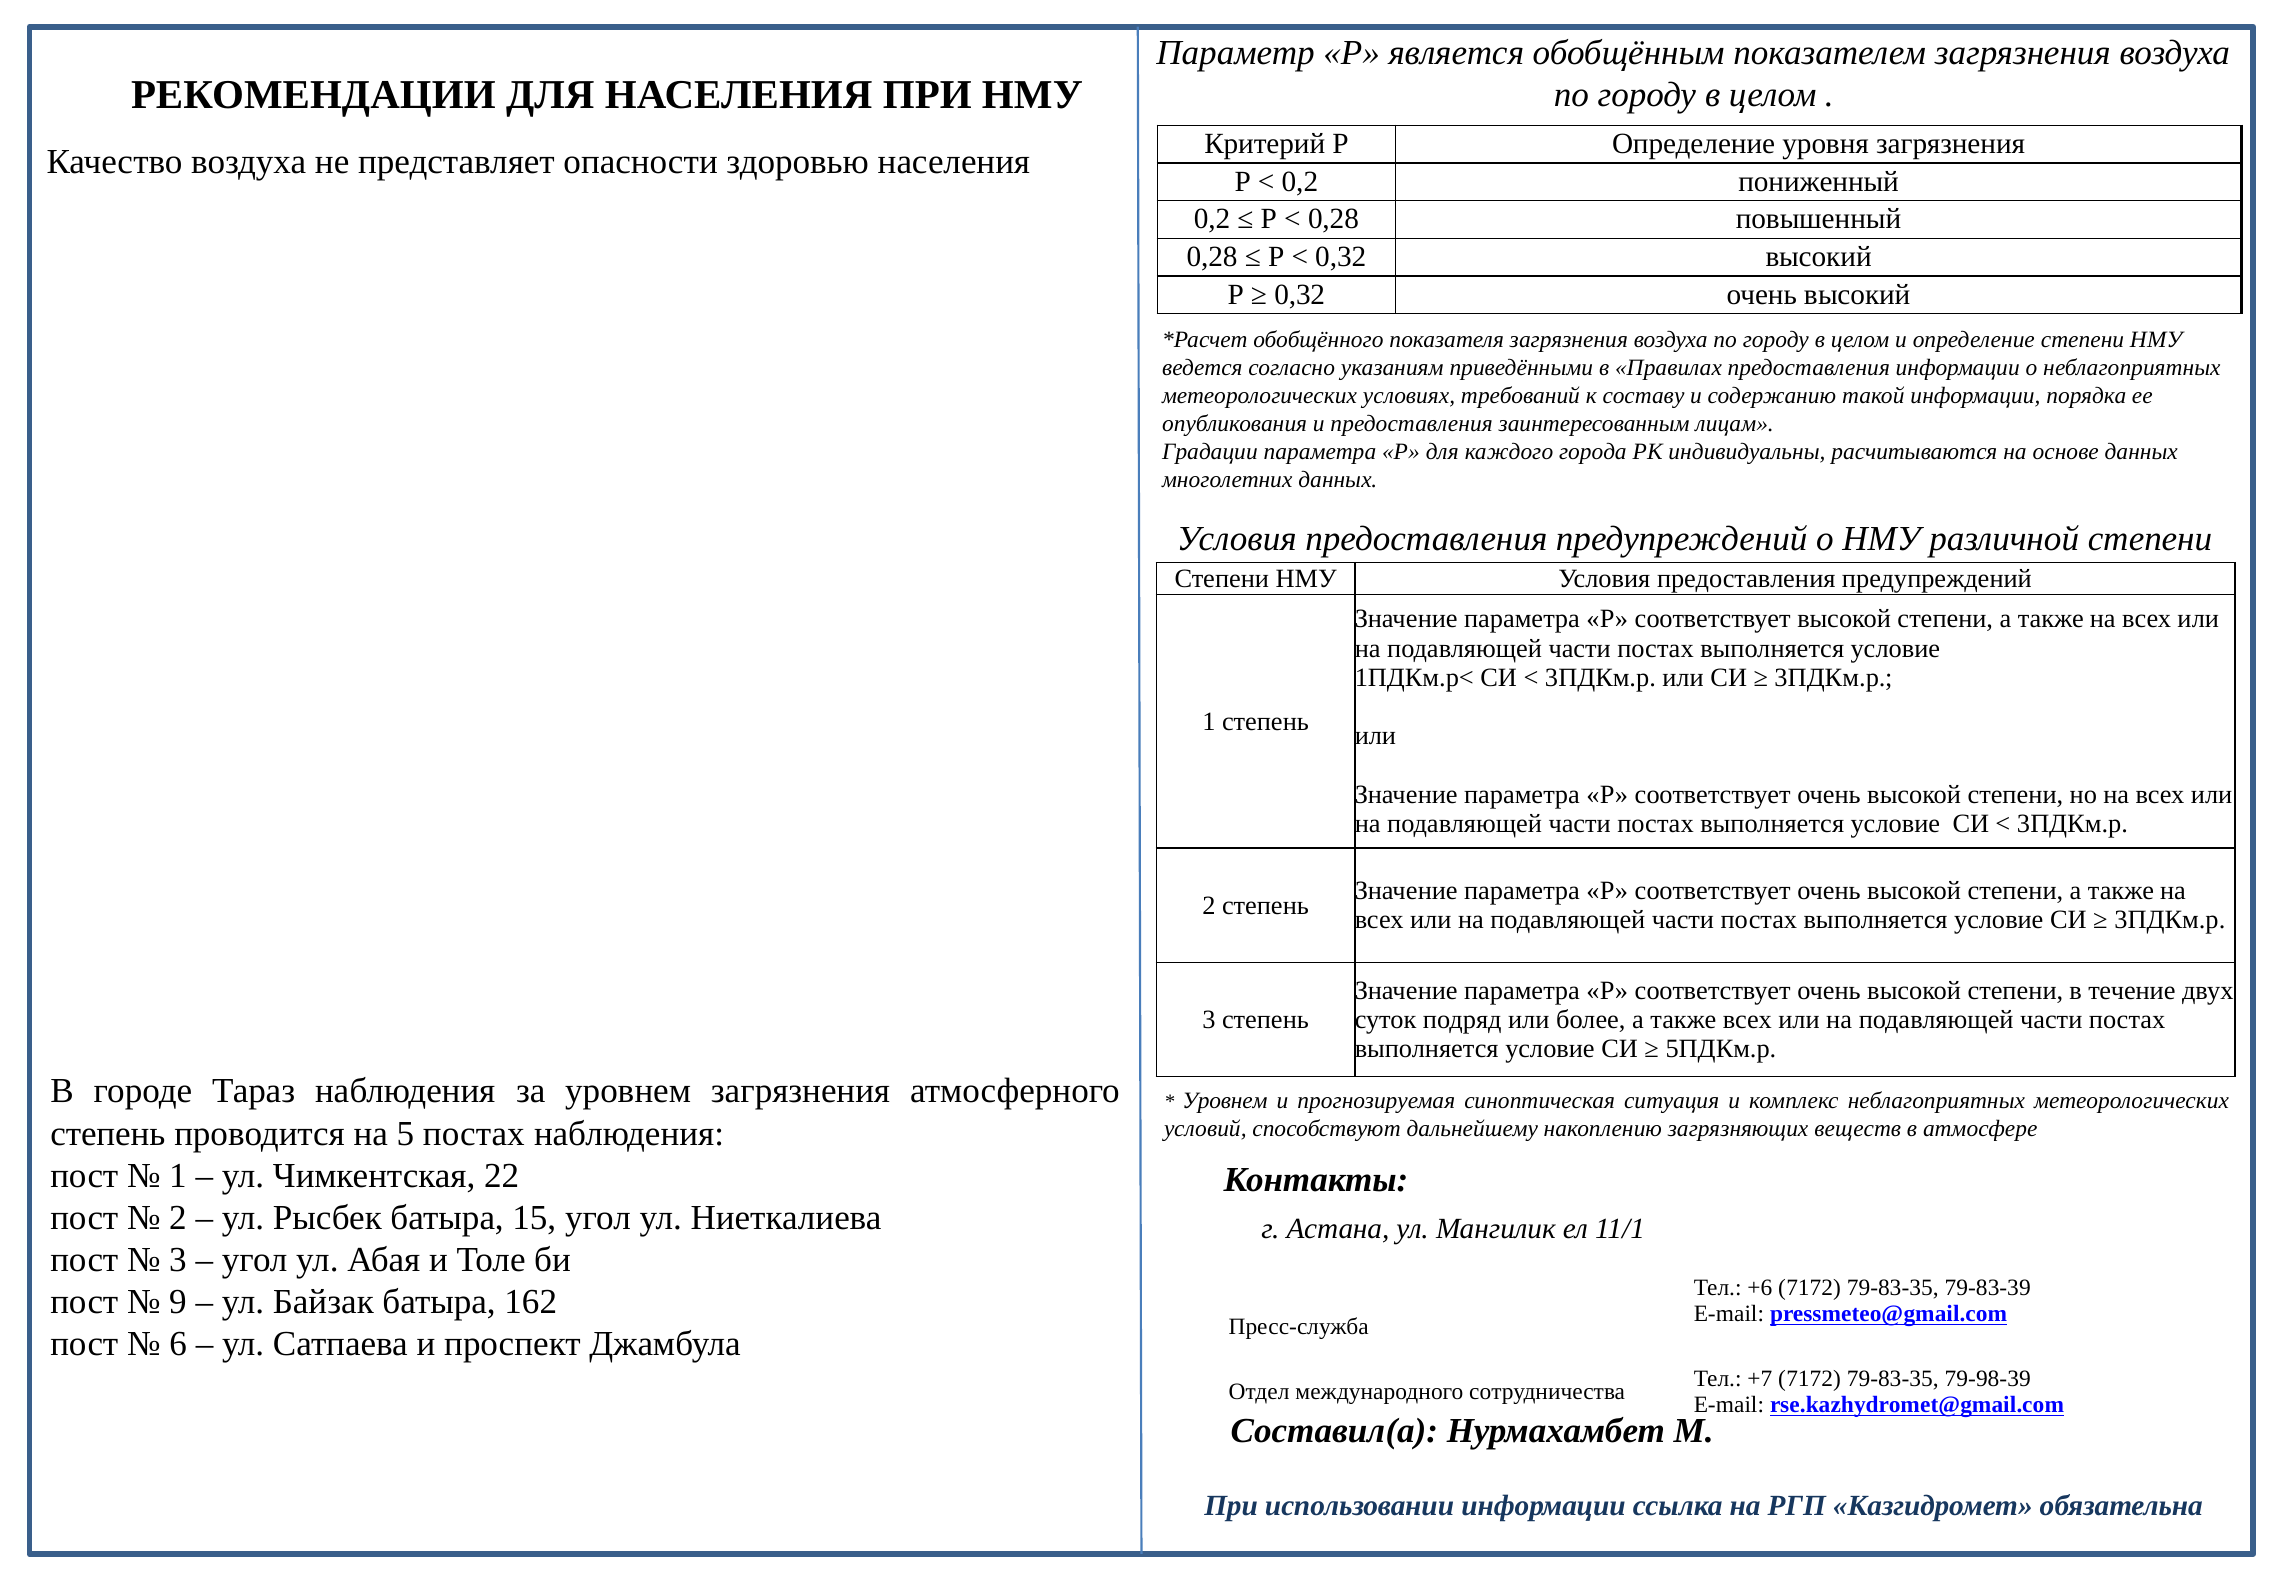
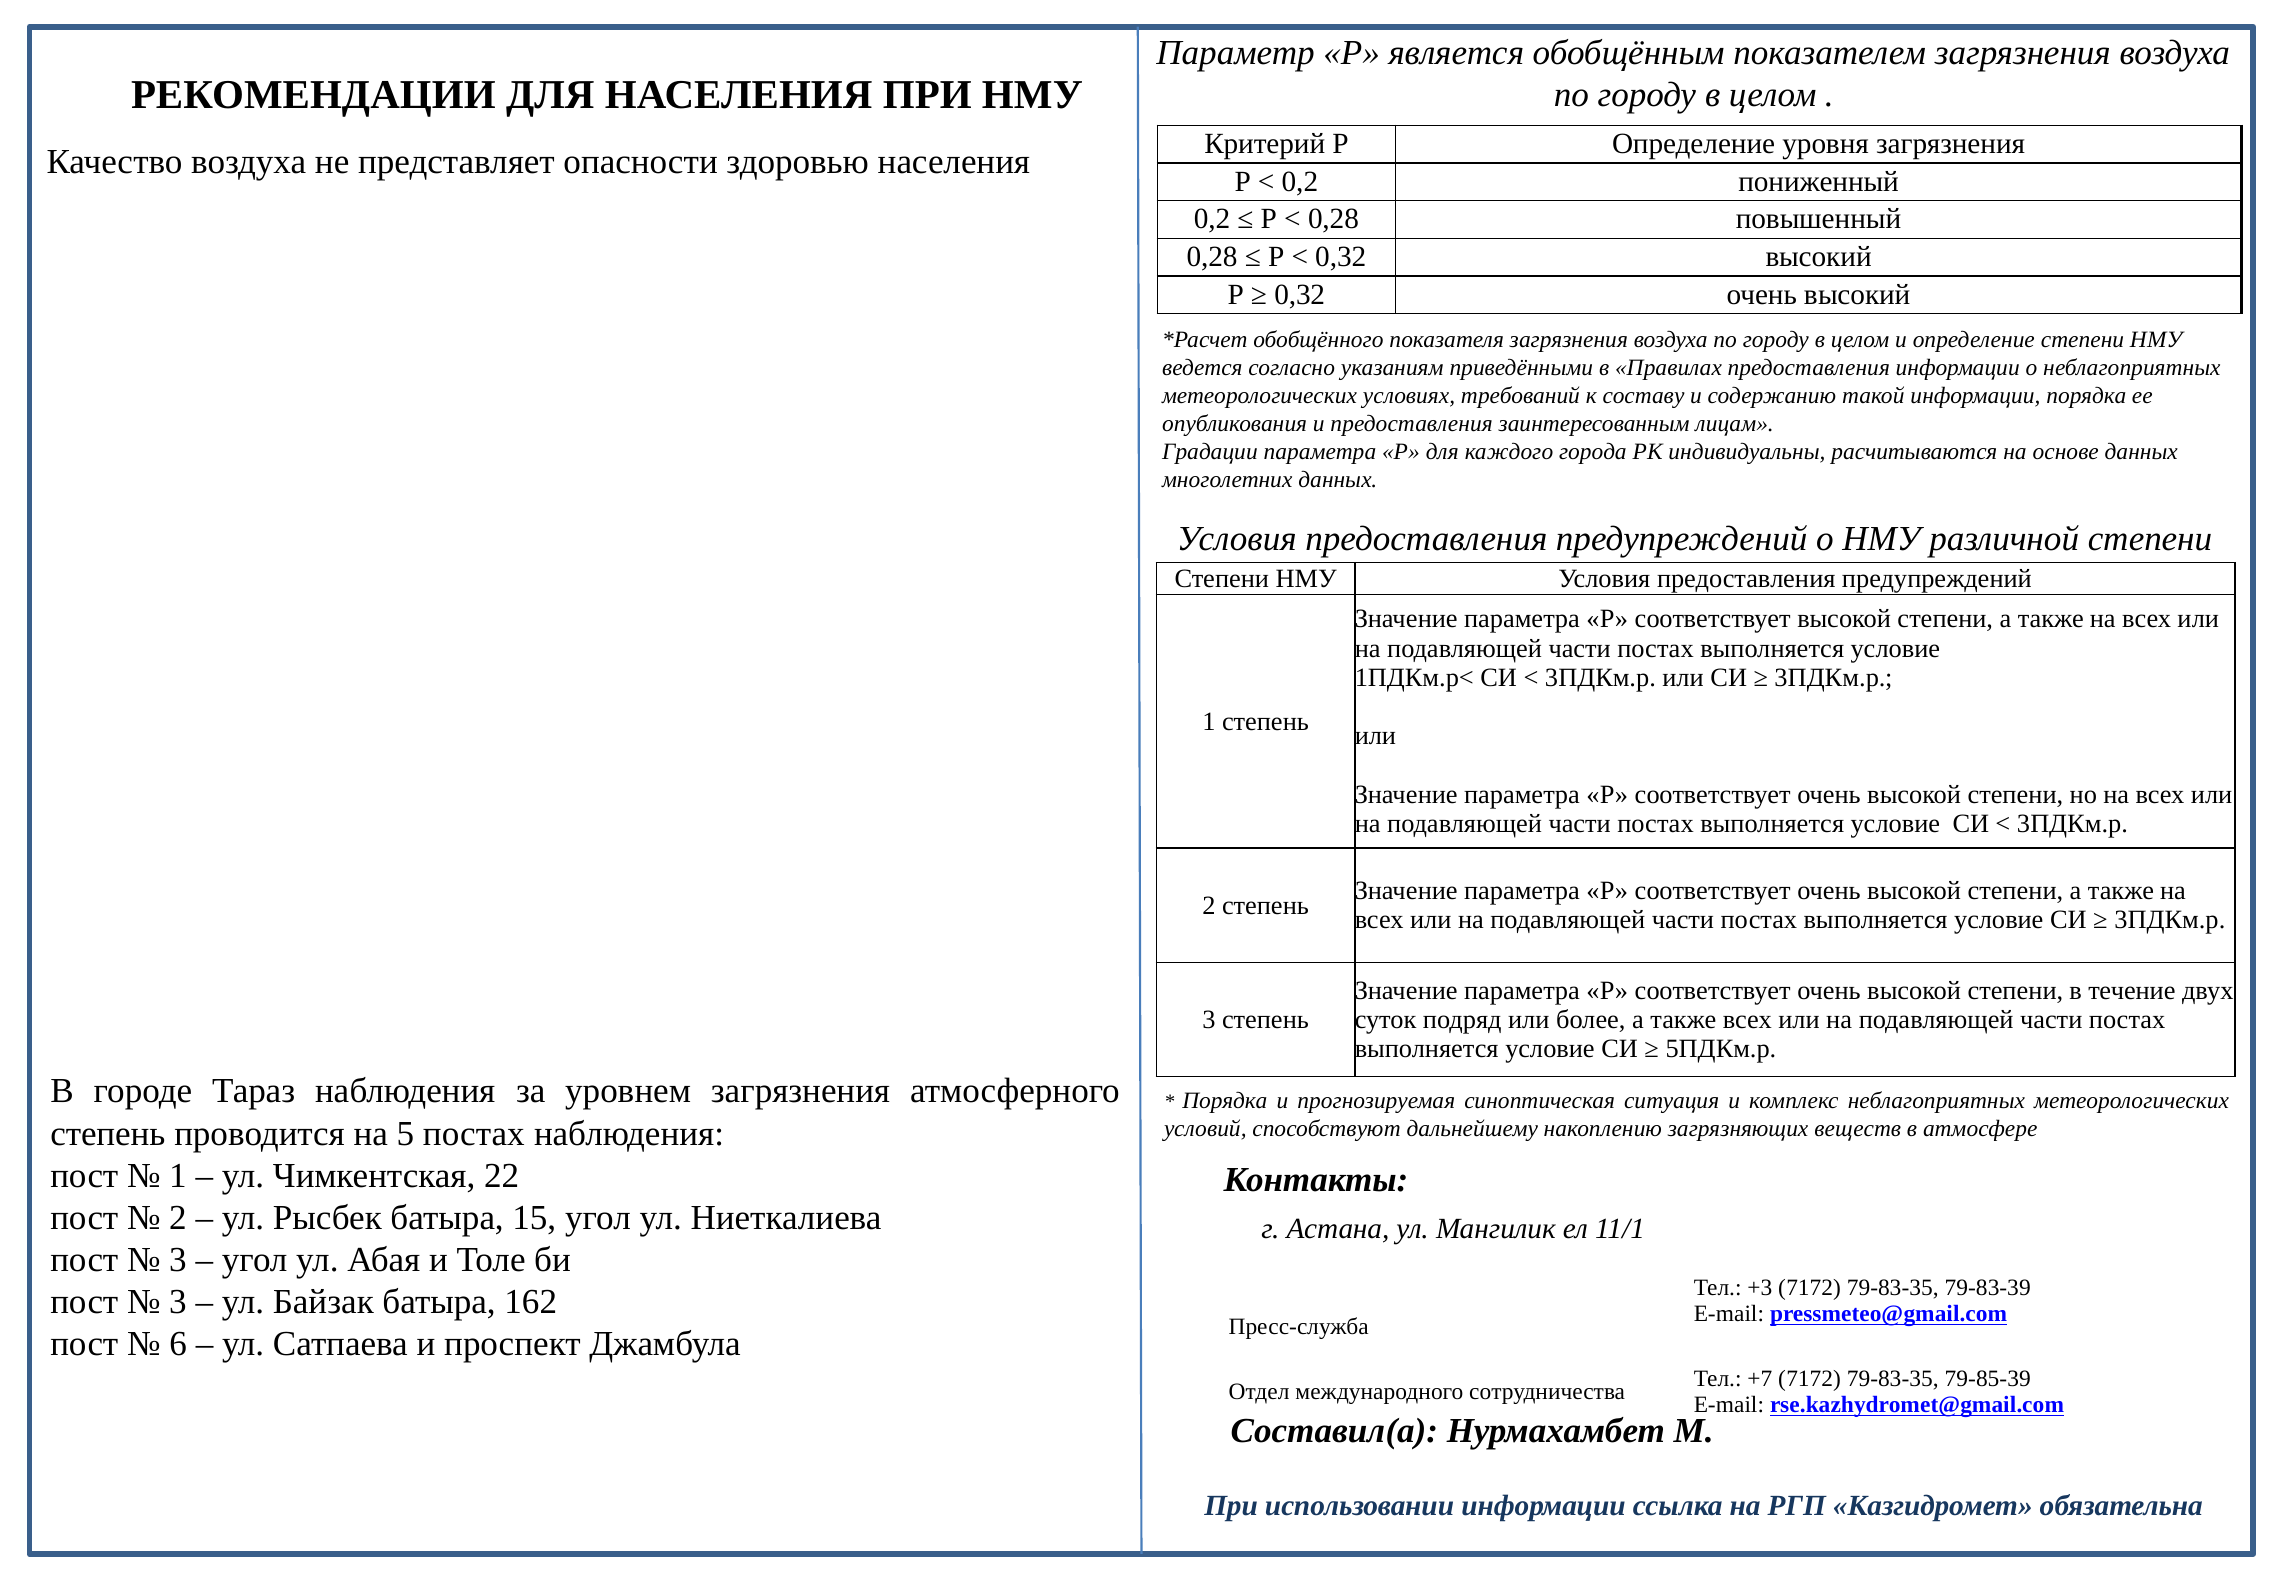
Уровнем: Уровнем -> Порядка (1225, 1100)
+6: +6 -> +3 (1760, 1288)
9: 9 -> 3 (178, 1302)
79-98-39: 79-98-39 -> 79-85-39 (1988, 1379)
